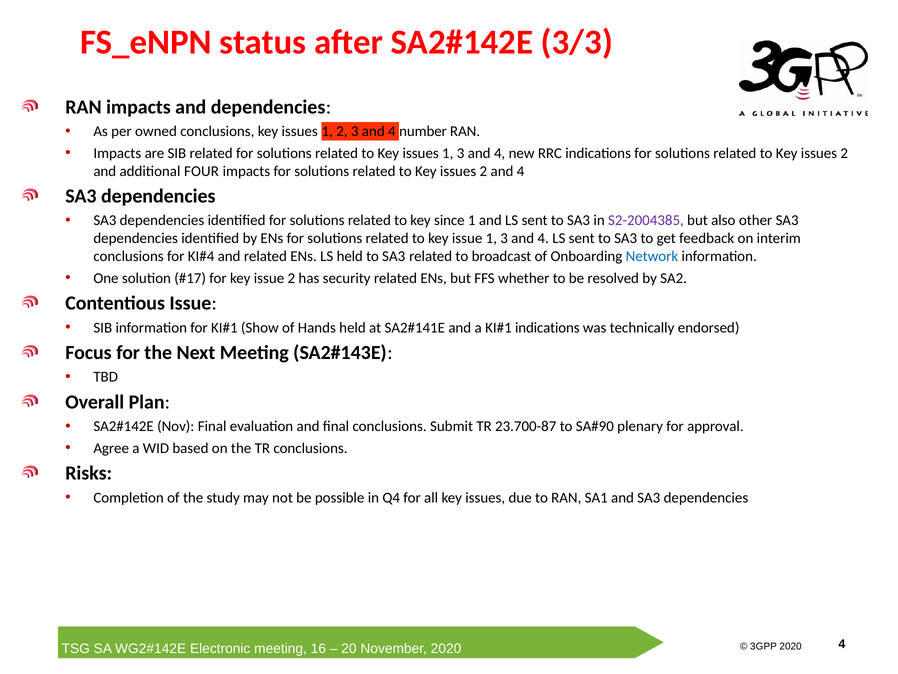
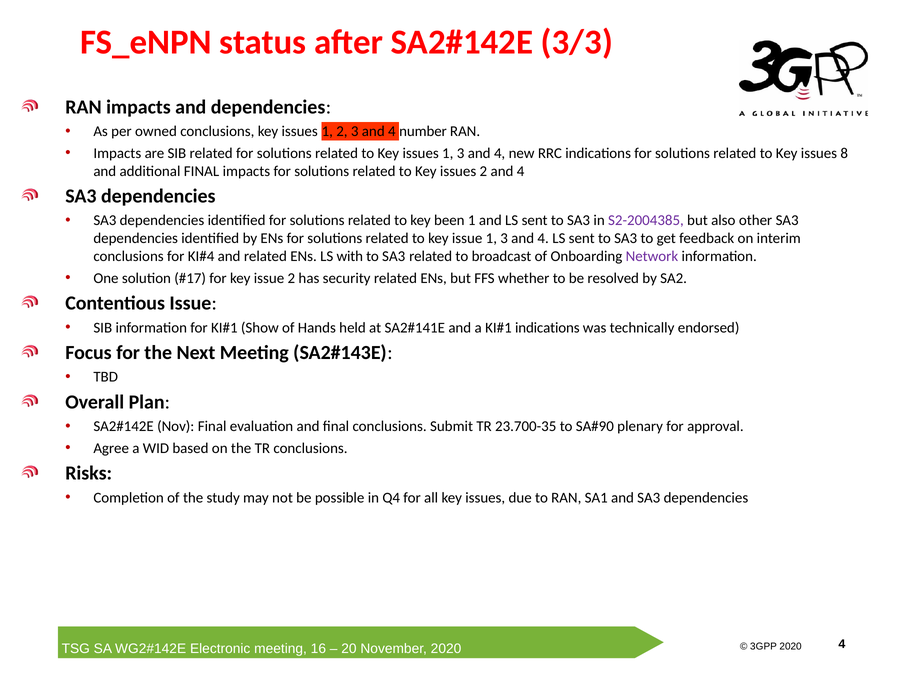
2: 2 -> 8 (844, 153)
additional FOUR: FOUR -> FINAL (202, 171)
since: since -> been (449, 220)
LS held: held -> with (350, 256)
Network colour: blue -> purple (652, 256)
23.700-87: 23.700-87 -> 23.700-35 (526, 426)
